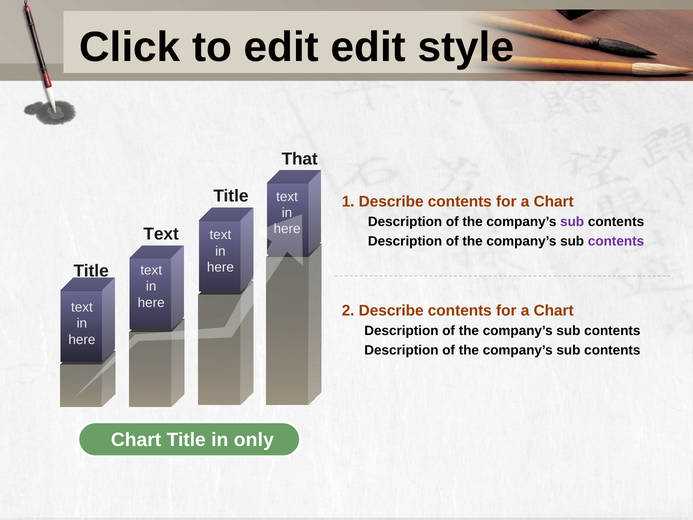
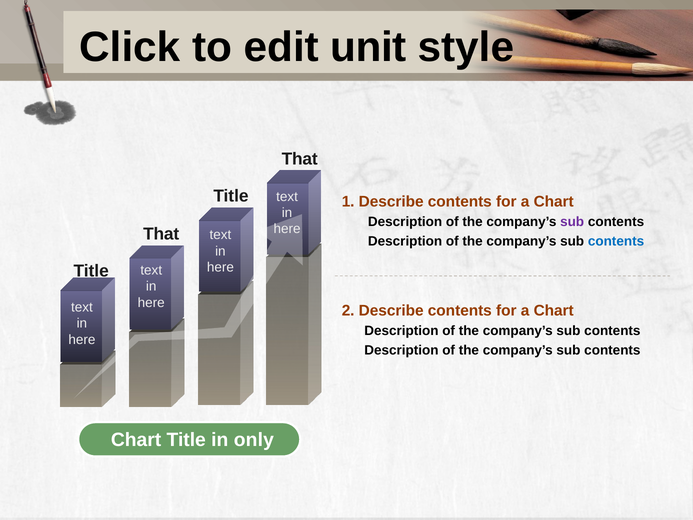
edit edit: edit -> unit (368, 47)
Text: Text -> That (161, 234)
contents colour: purple -> blue (616, 241)
